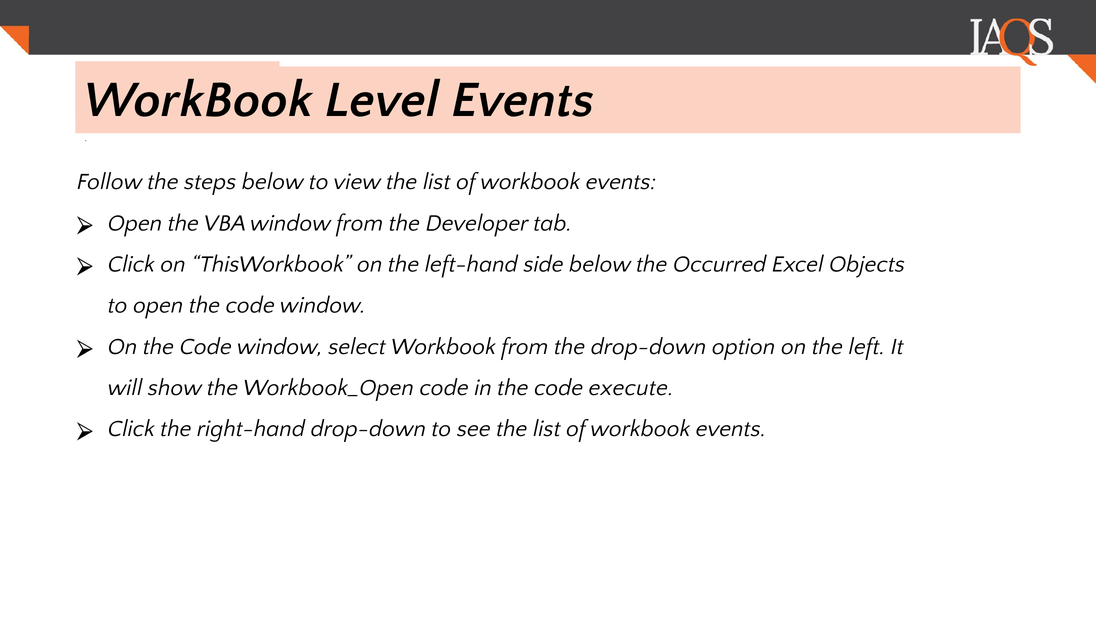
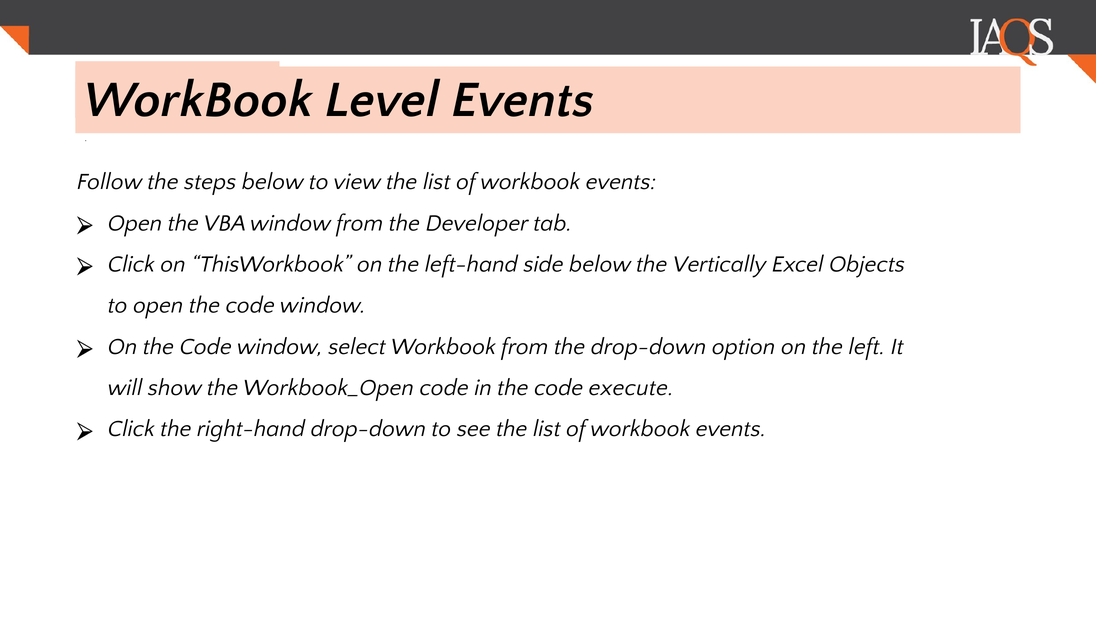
Occurred: Occurred -> Vertically (720, 264)
